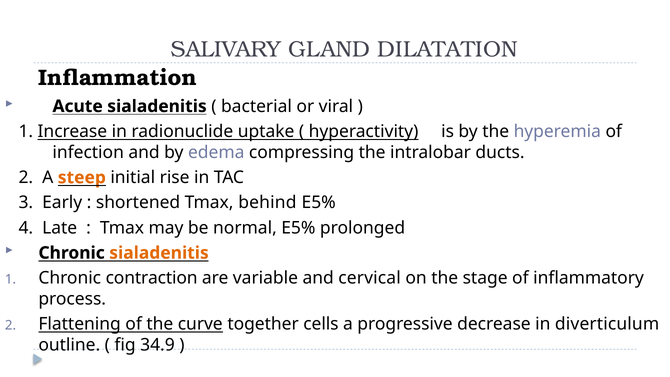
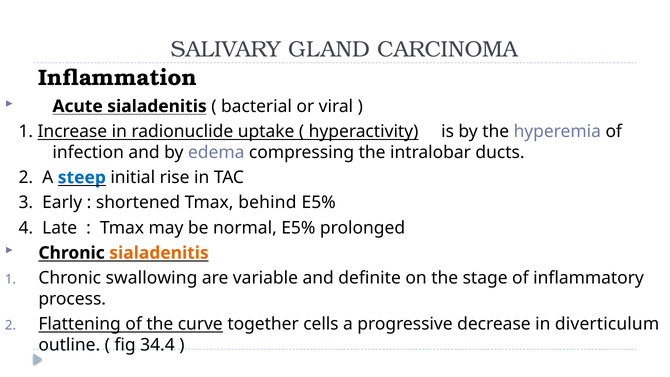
DILATATION: DILATATION -> CARCINOMA (448, 49)
steep colour: orange -> blue (82, 177)
contraction: contraction -> swallowing (152, 278)
cervical: cervical -> definite (370, 278)
34.9: 34.9 -> 34.4 (157, 345)
